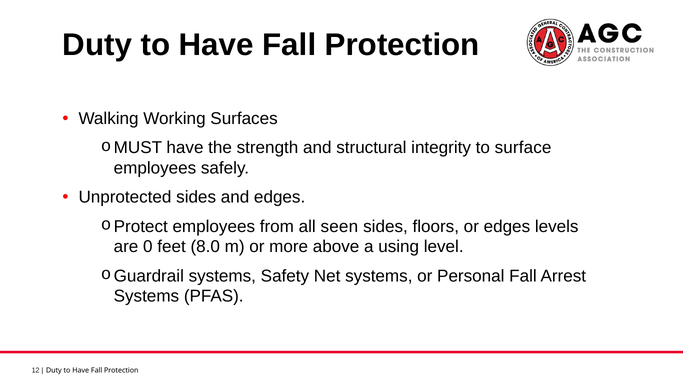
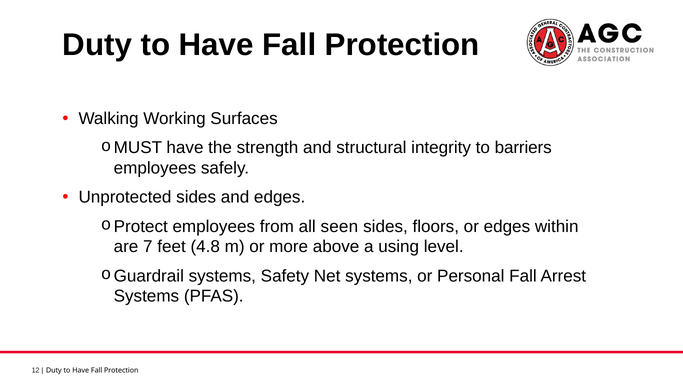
surface: surface -> barriers (523, 148)
levels: levels -> within (557, 226)
0: 0 -> 7 (148, 247)
8.0: 8.0 -> 4.8 (205, 247)
